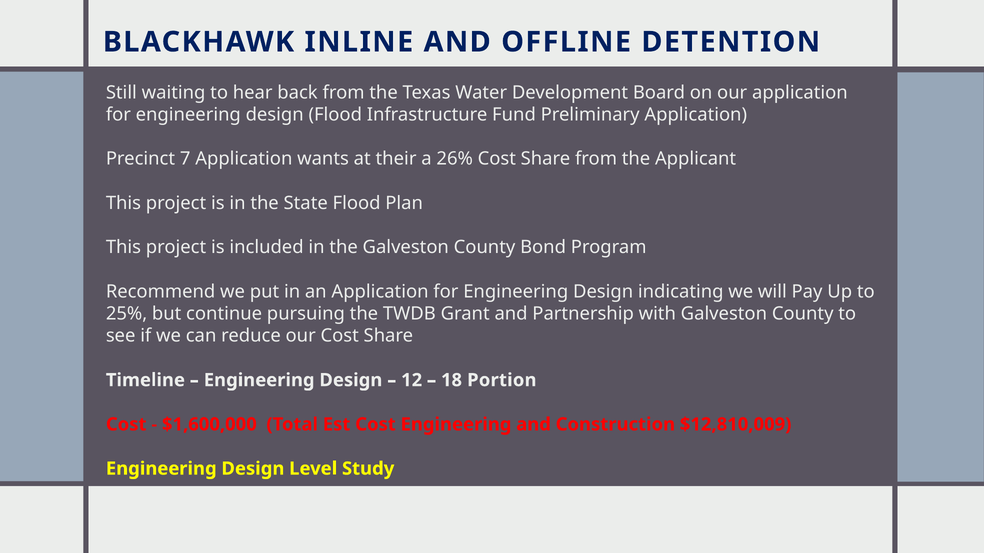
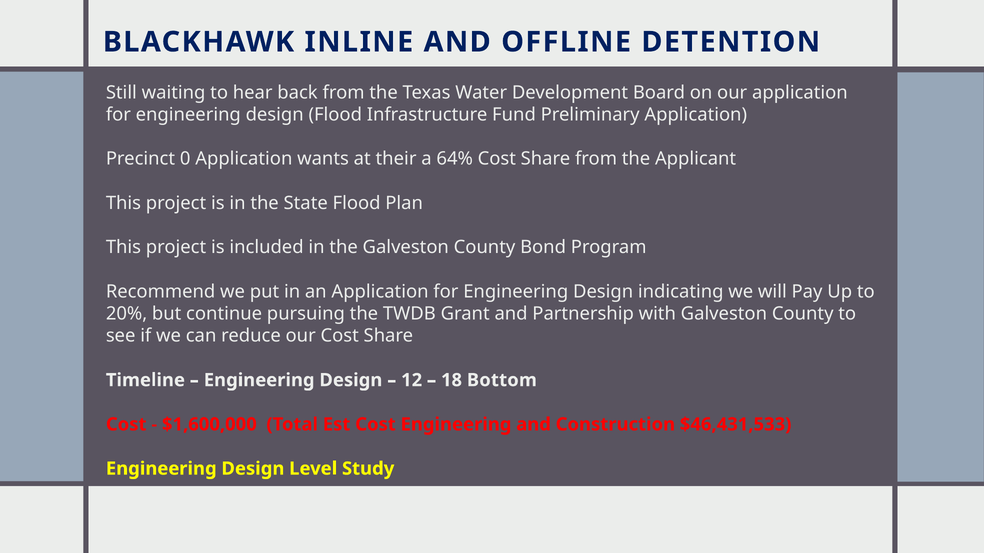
7: 7 -> 0 (185, 159)
26%: 26% -> 64% (455, 159)
25%: 25% -> 20% (127, 314)
Portion: Portion -> Bottom (502, 380)
$12,810,009: $12,810,009 -> $46,431,533 (736, 425)
